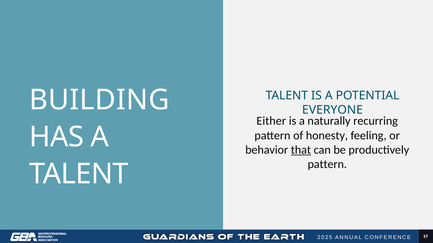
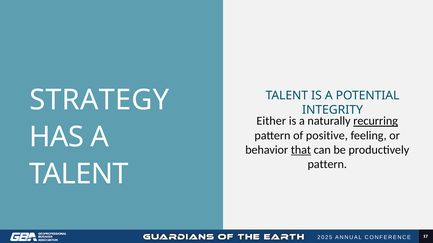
BUILDING: BUILDING -> STRATEGY (99, 100)
EVERYONE: EVERYONE -> INTEGRITY (333, 110)
recurring underline: none -> present (376, 121)
honesty: honesty -> positive (327, 136)
